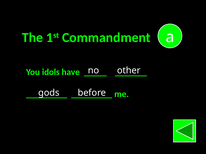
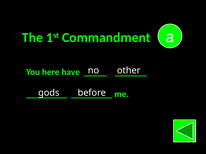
idols: idols -> here (51, 72)
